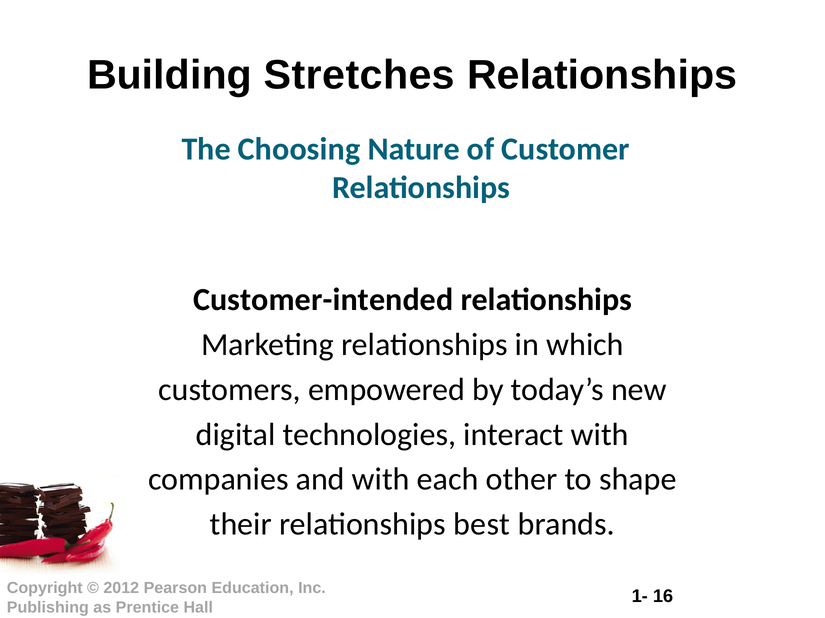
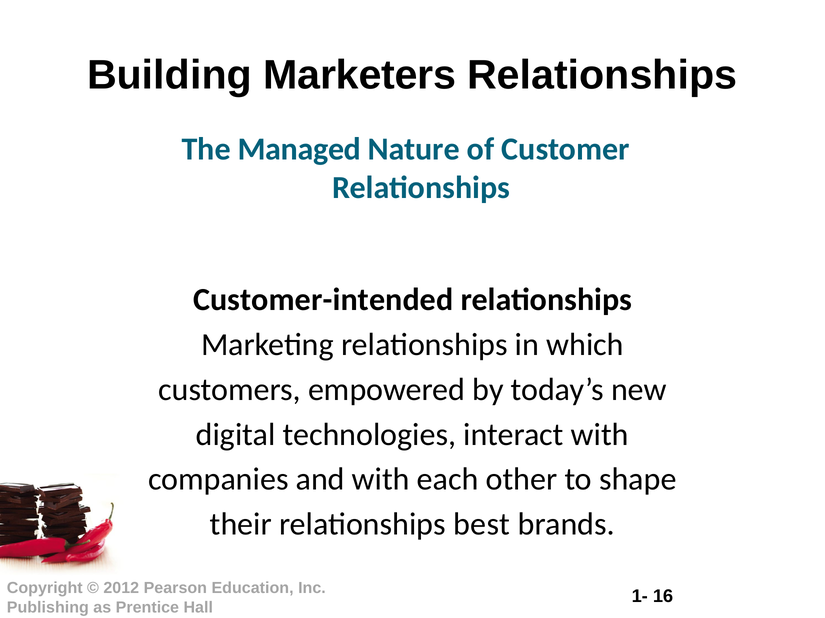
Stretches: Stretches -> Marketers (360, 75)
Choosing: Choosing -> Managed (299, 149)
